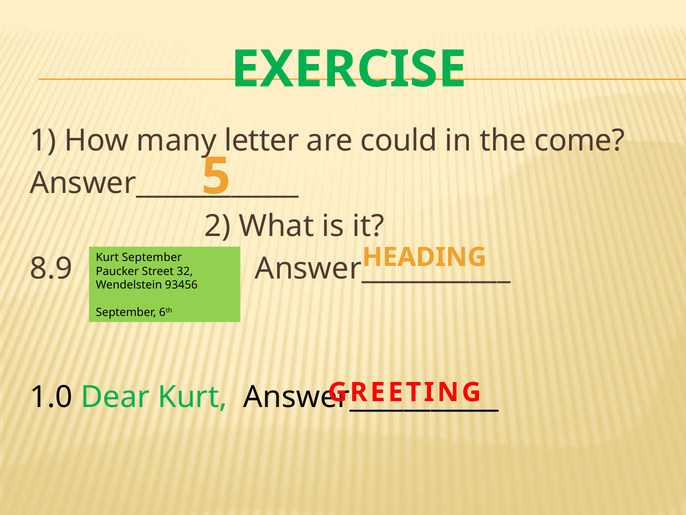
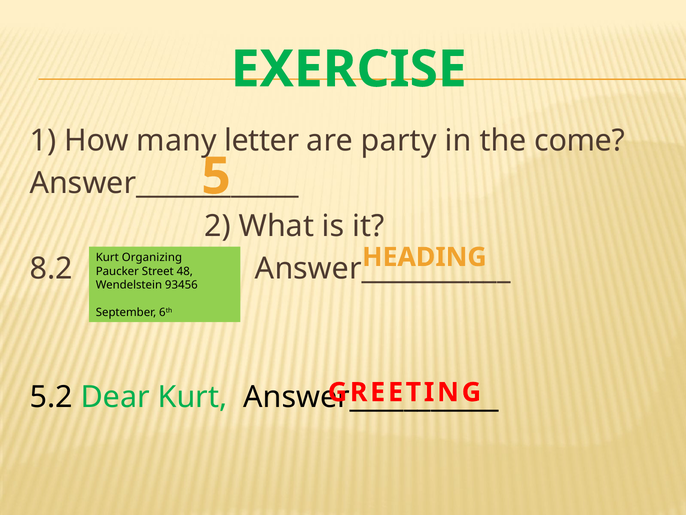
could: could -> party (399, 140)
Kurt September: September -> Organizing (152, 257)
8.9: 8.9 -> 8.2 (51, 268)
32: 32 -> 48 (185, 271)
1.0: 1.0 -> 5.2 (51, 397)
